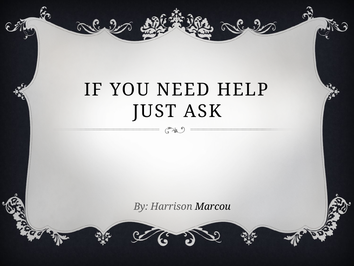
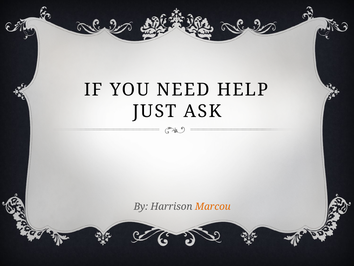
Marcou colour: black -> orange (213, 206)
